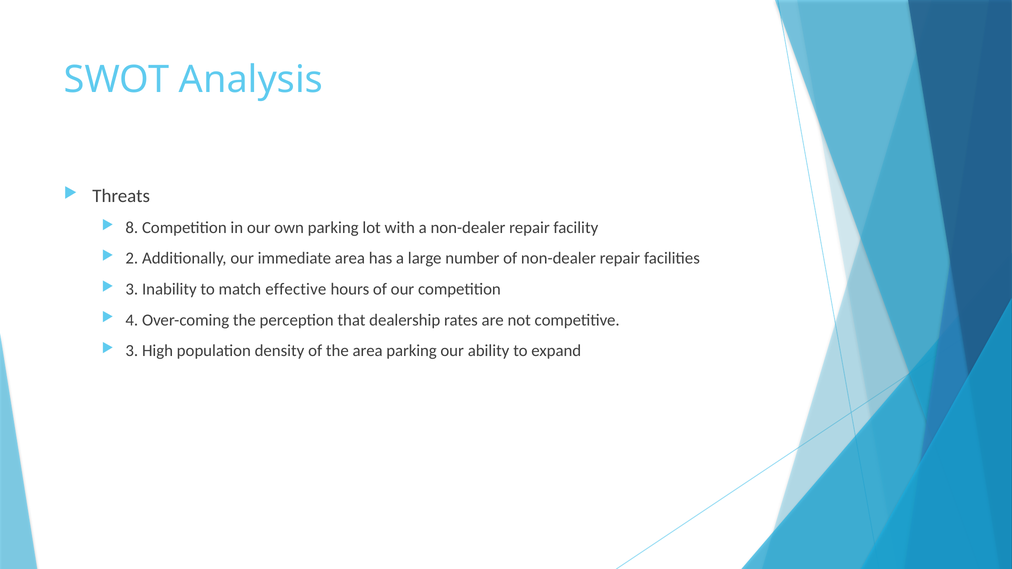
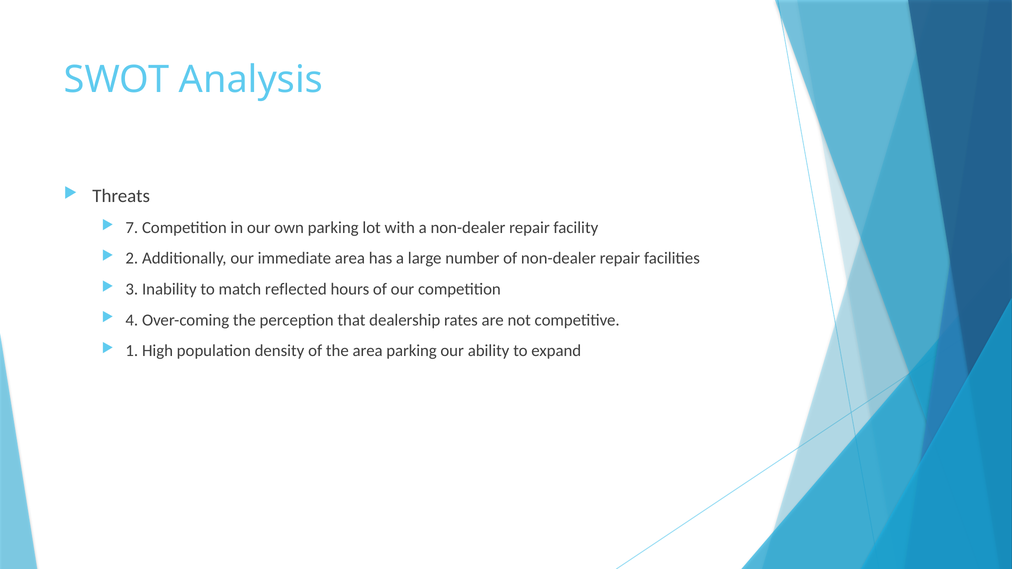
8: 8 -> 7 (132, 228)
effective: effective -> reflected (296, 289)
3: 3 -> 1 (132, 351)
